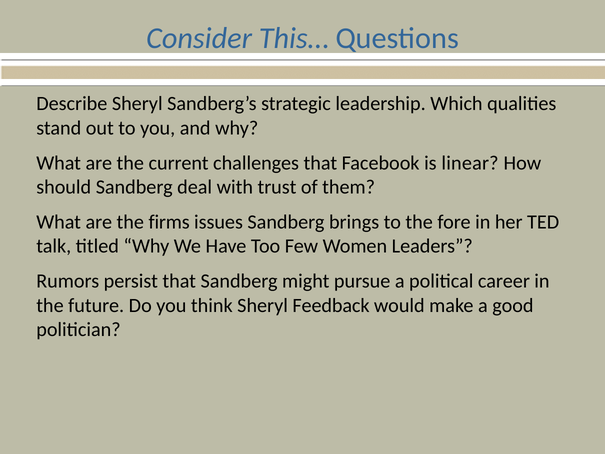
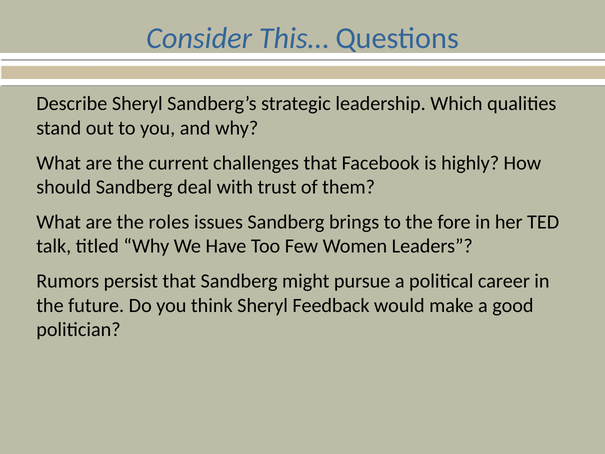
linear: linear -> highly (470, 163)
firms: firms -> roles (169, 222)
